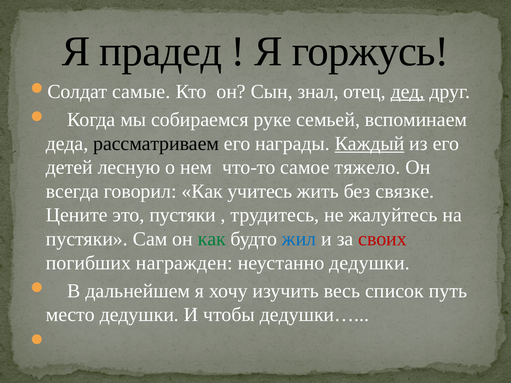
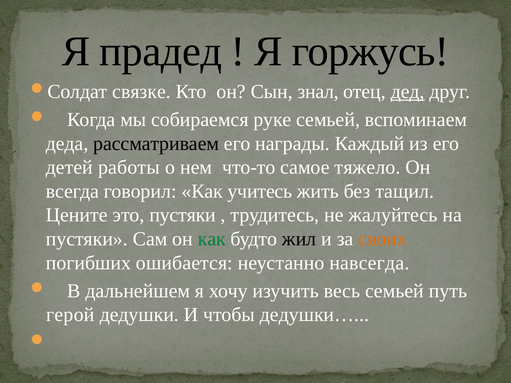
самые: самые -> связке (141, 92)
Каждый underline: present -> none (370, 144)
лесную: лесную -> работы (129, 168)
связке: связке -> тащил (405, 191)
жил colour: blue -> black (299, 239)
своих colour: red -> orange (383, 239)
награжден: награжден -> ошибается (184, 263)
неустанно дедушки: дедушки -> навсегда (370, 263)
весь список: список -> семьей (395, 291)
место: место -> герой (70, 315)
